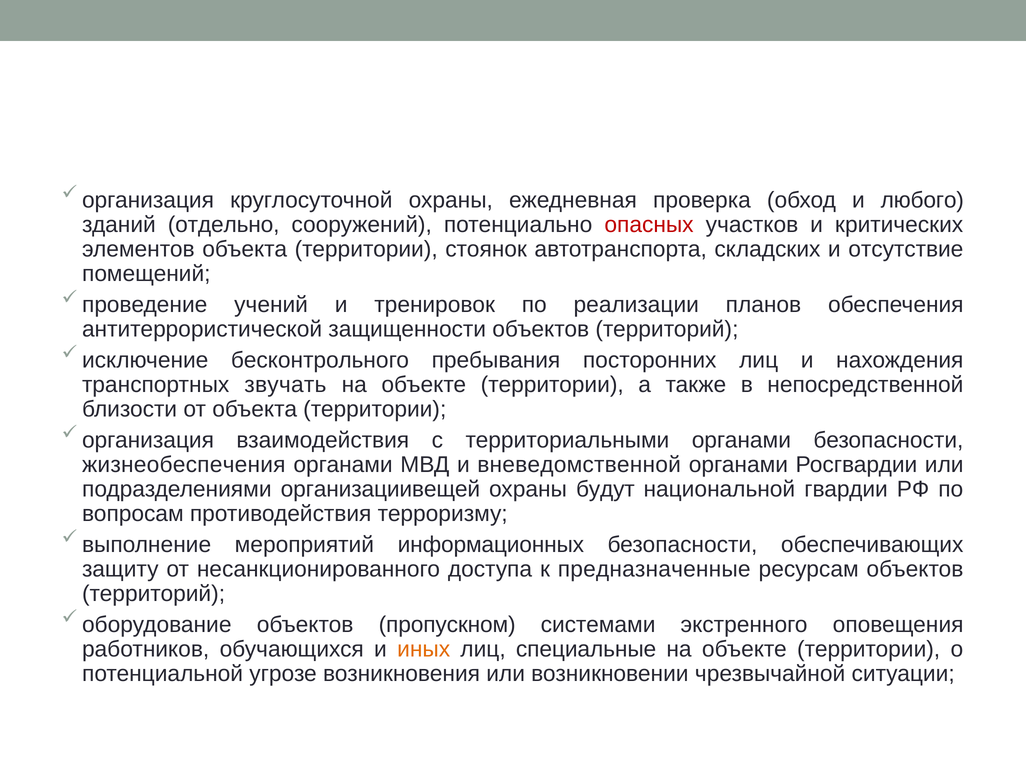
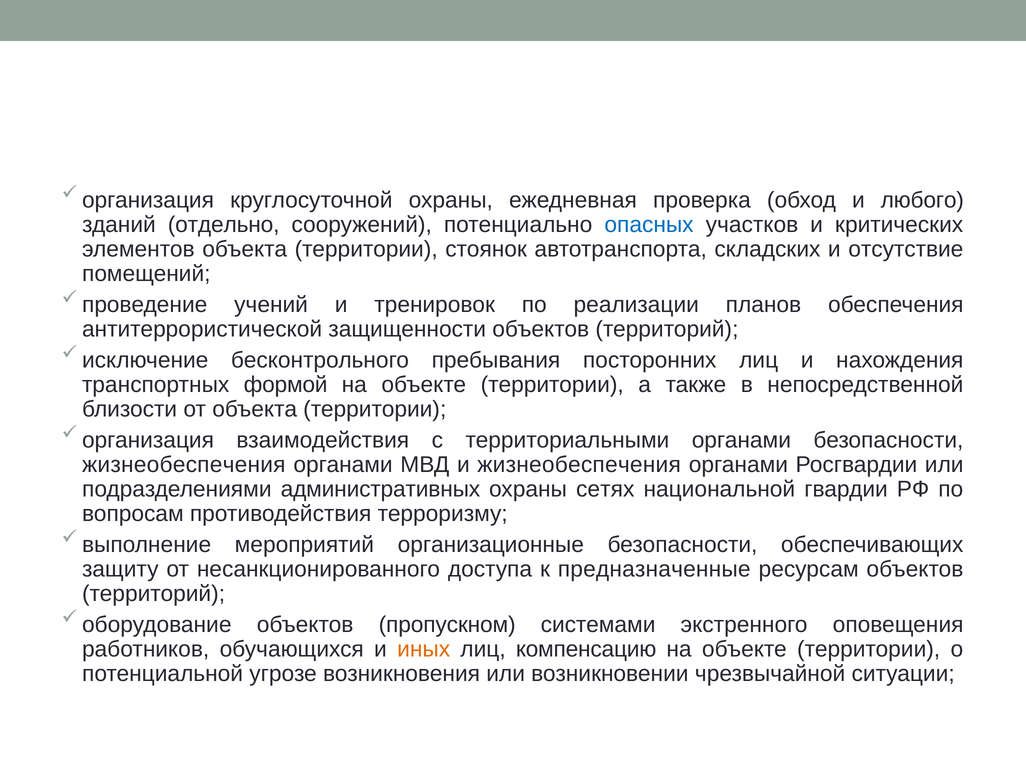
опасных colour: red -> blue (649, 225)
звучать: звучать -> формой (286, 384)
и вневедомственной: вневедомственной -> жизнеобеспечения (579, 464)
организациивещей: организациивещей -> административных (380, 489)
будут: будут -> сетях (605, 489)
информационных: информационных -> организационные (491, 544)
специальные: специальные -> компенсацию (586, 649)
